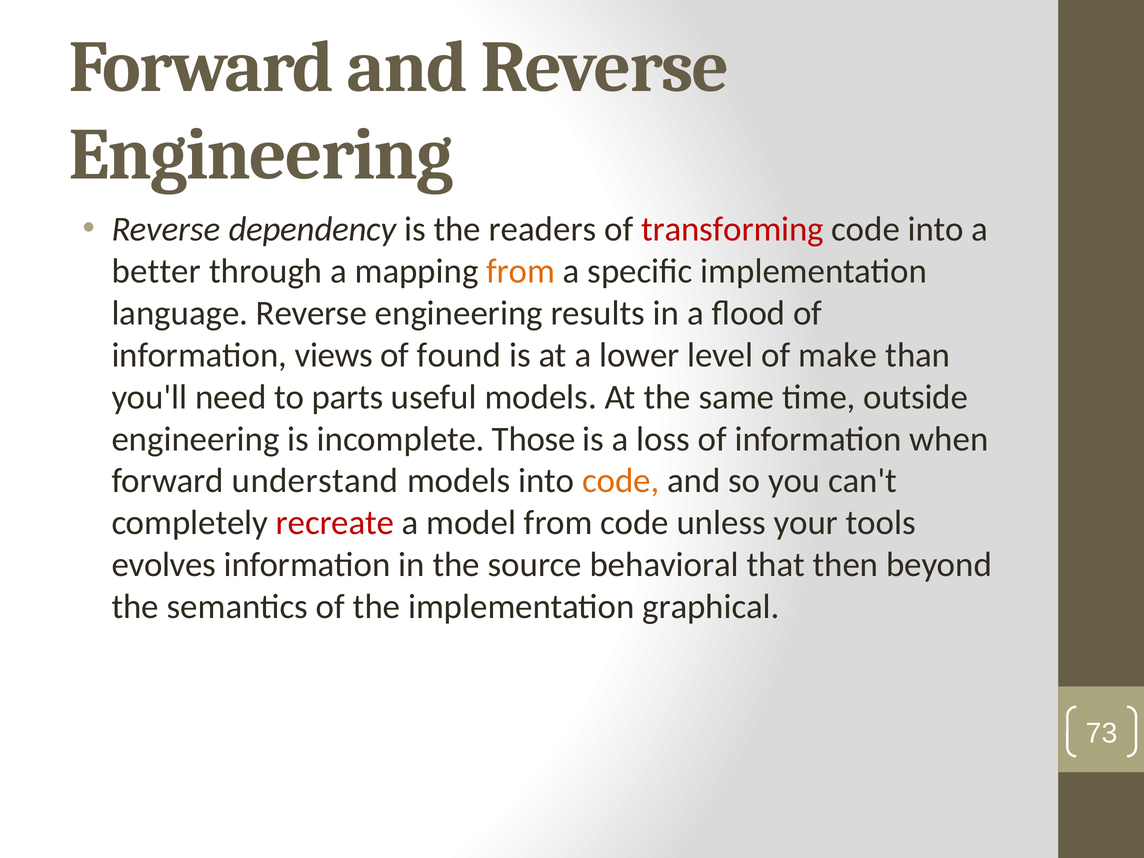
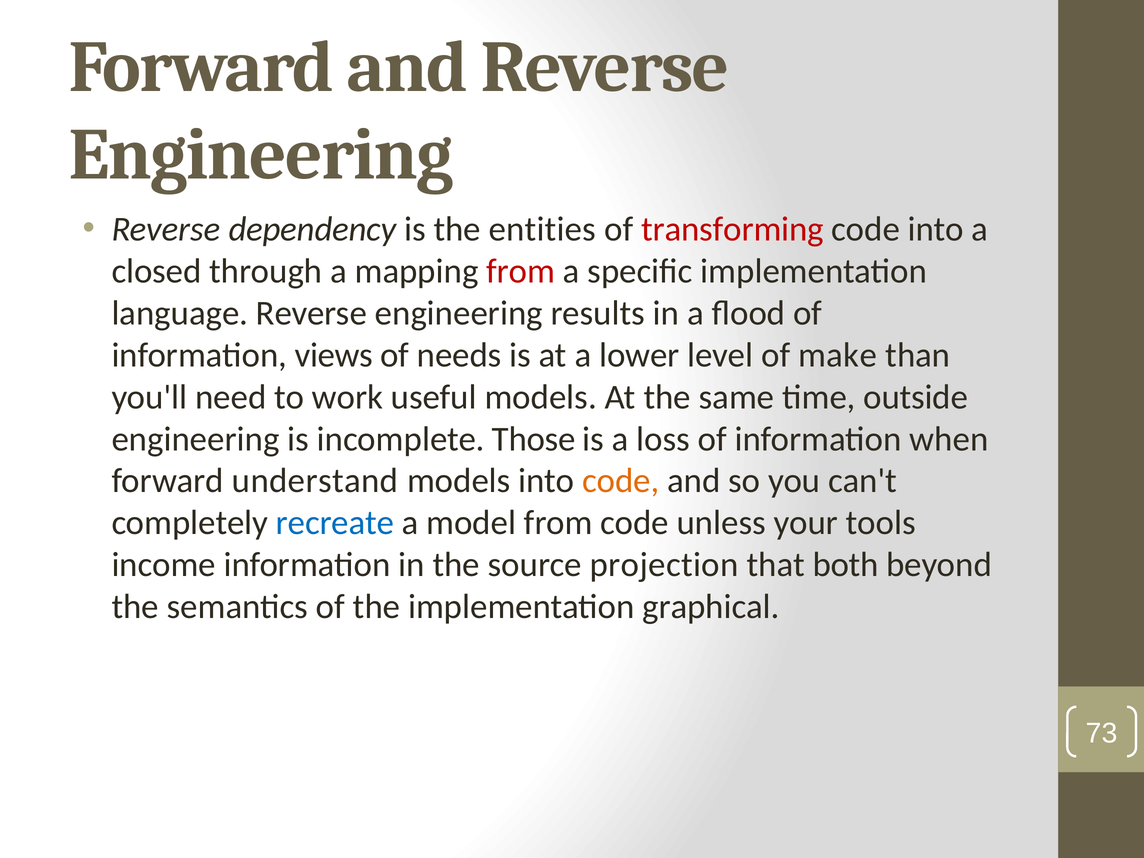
readers: readers -> entities (542, 229)
better: better -> closed (157, 271)
from colour: orange -> red (521, 271)
found: found -> needs (459, 355)
parts: parts -> work (347, 397)
recreate colour: red -> blue (335, 523)
evolves: evolves -> income (164, 565)
behavioral: behavioral -> projection (664, 565)
then: then -> both (846, 565)
